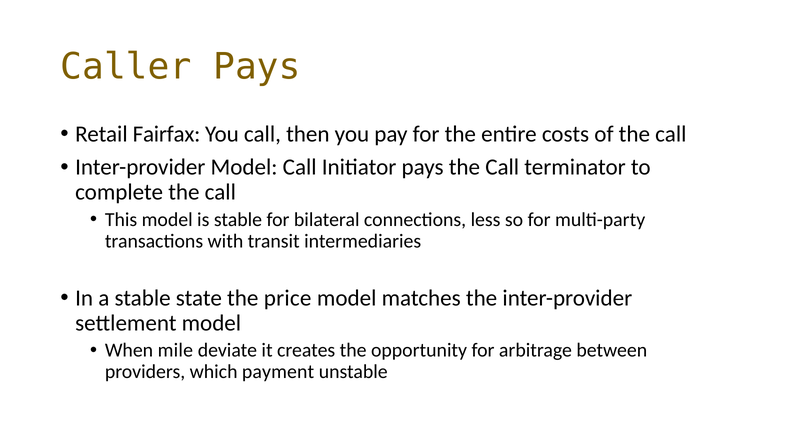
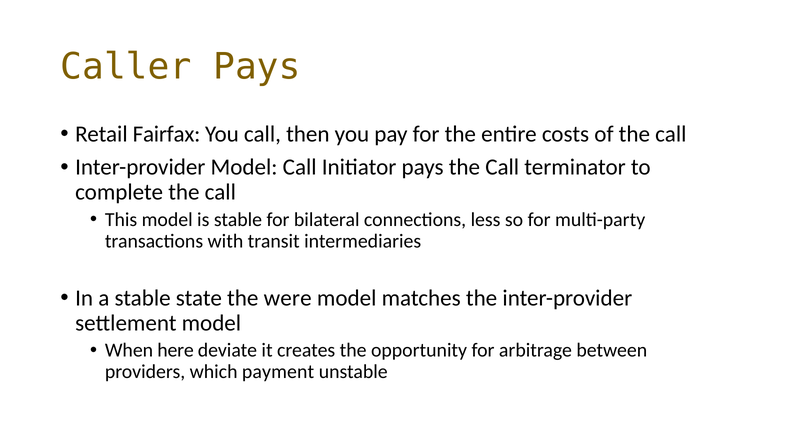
price: price -> were (288, 298)
mile: mile -> here (176, 350)
